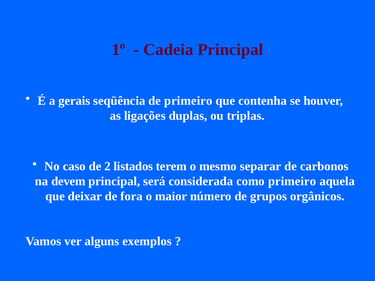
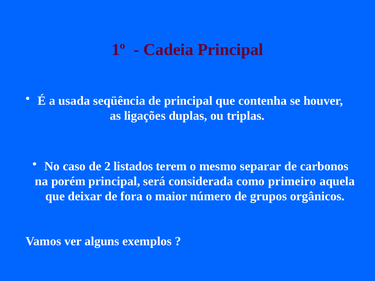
gerais: gerais -> usada (74, 101)
de primeiro: primeiro -> principal (188, 101)
devem: devem -> porém (68, 181)
